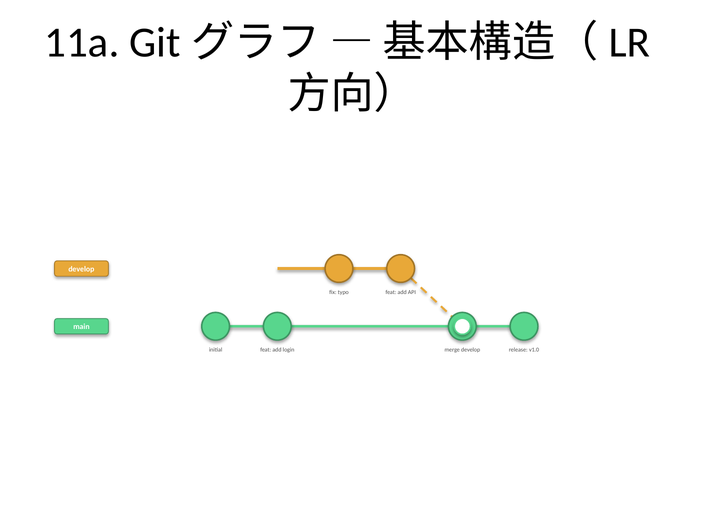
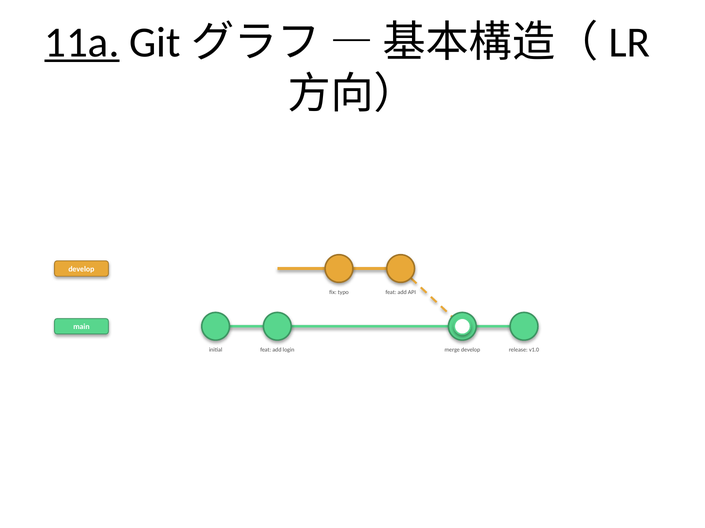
11a underline: none -> present (82, 42)
